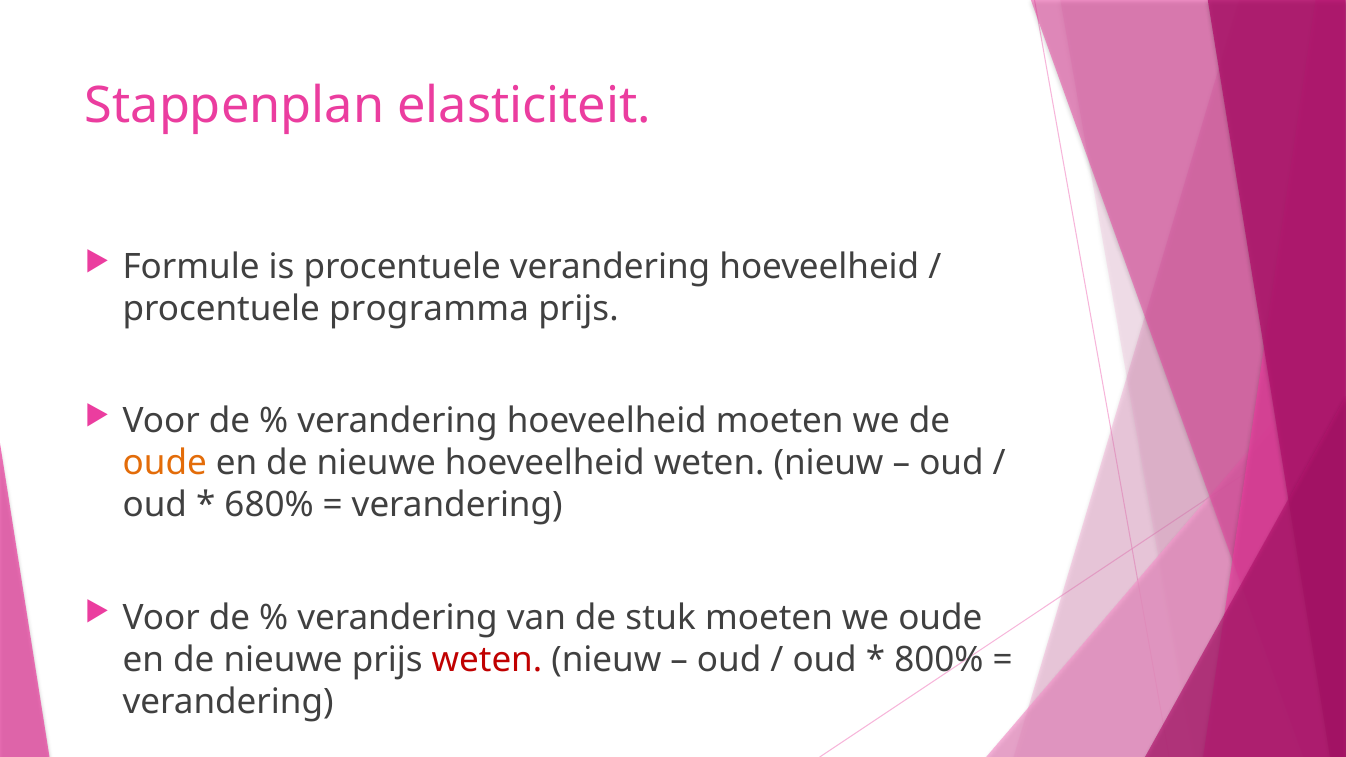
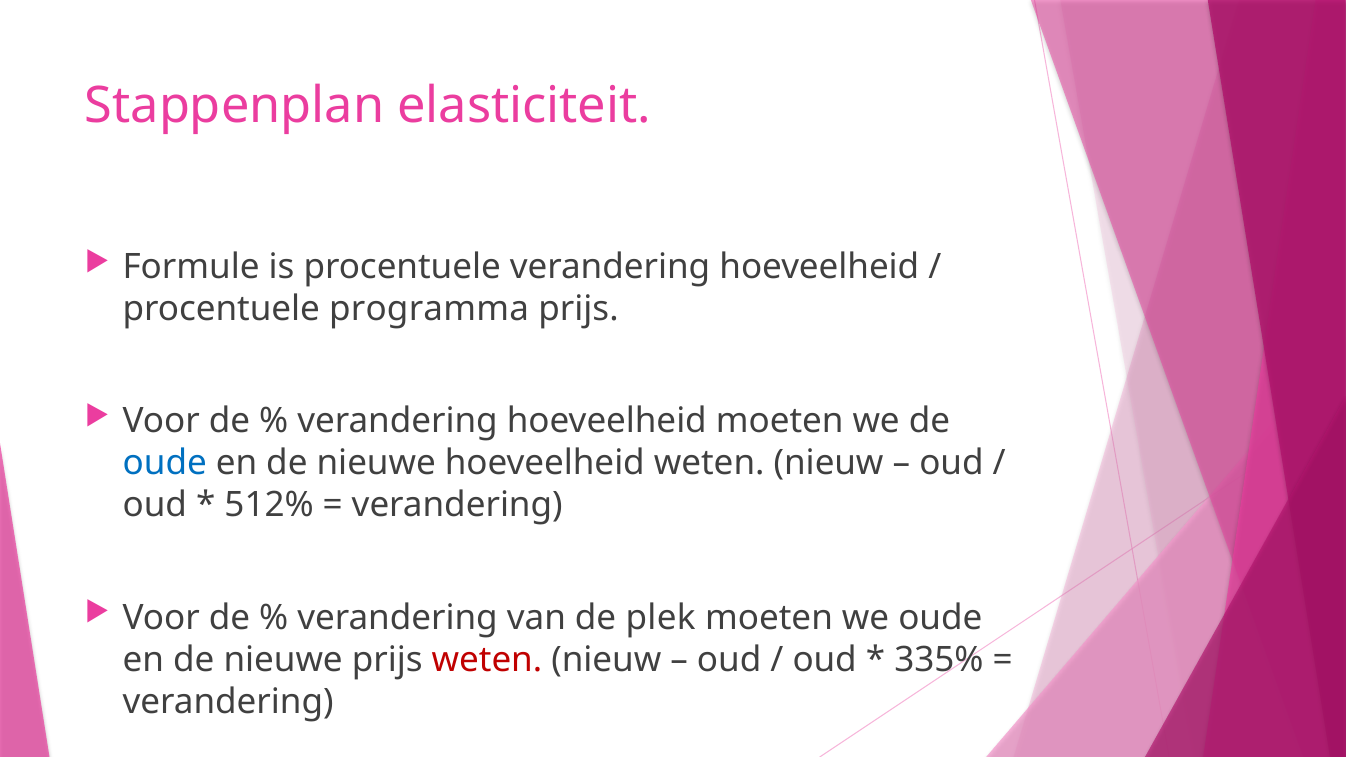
oude colour: orange -> blue (165, 463)
680%: 680% -> 512% (269, 505)
stuk: stuk -> plek (661, 618)
800%: 800% -> 335% (939, 660)
